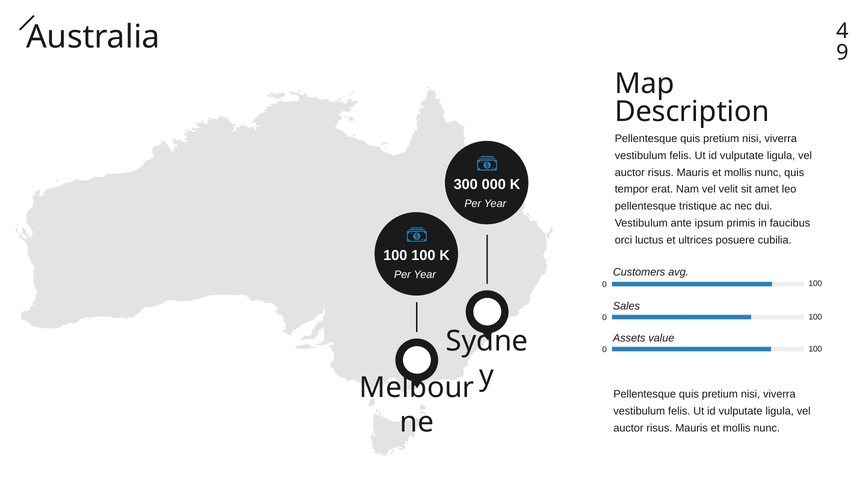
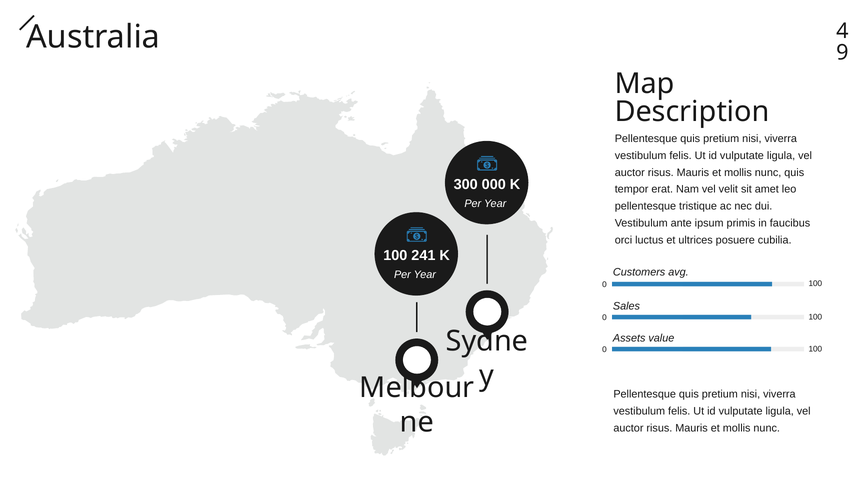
100: 100 -> 241 (423, 256)
